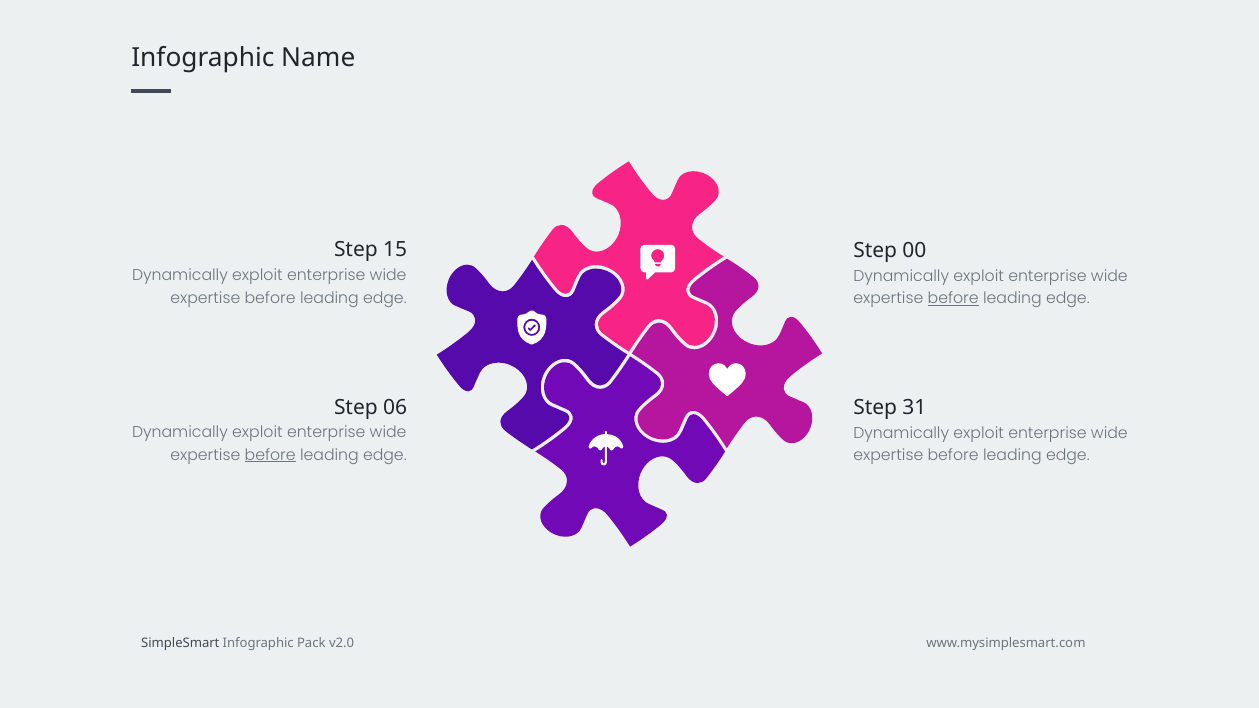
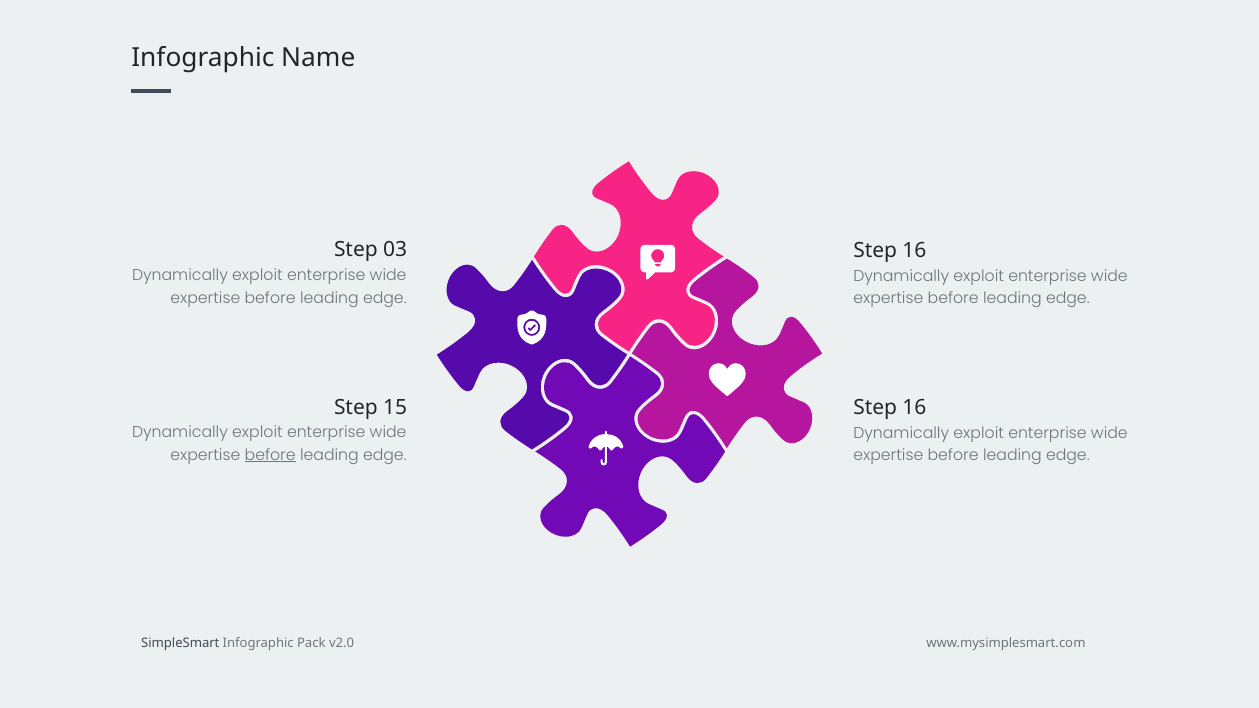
15: 15 -> 03 (395, 250)
00: 00 -> 16 (914, 251)
before underline: present -> none (953, 299)
06: 06 -> 15 (395, 407)
31: 31 -> 16 (914, 408)
